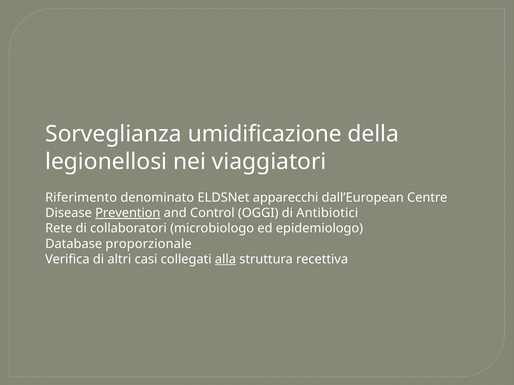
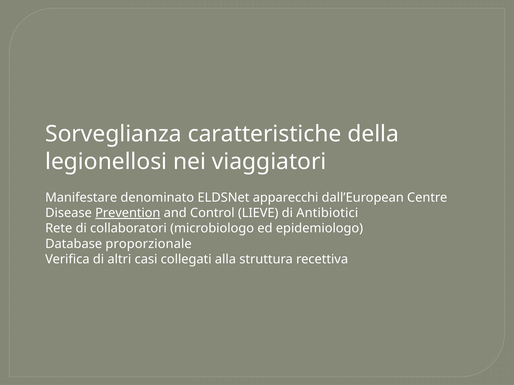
umidificazione: umidificazione -> caratteristiche (265, 134)
Riferimento: Riferimento -> Manifestare (81, 198)
OGGI: OGGI -> LIEVE (258, 213)
alla underline: present -> none (225, 260)
